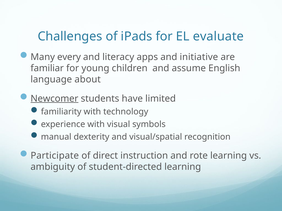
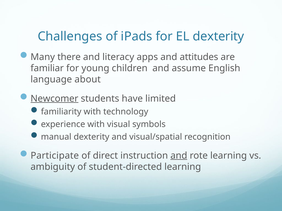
EL evaluate: evaluate -> dexterity (218, 36)
every: every -> there (69, 57)
initiative: initiative -> attitudes (199, 57)
and underline: none -> present (179, 156)
